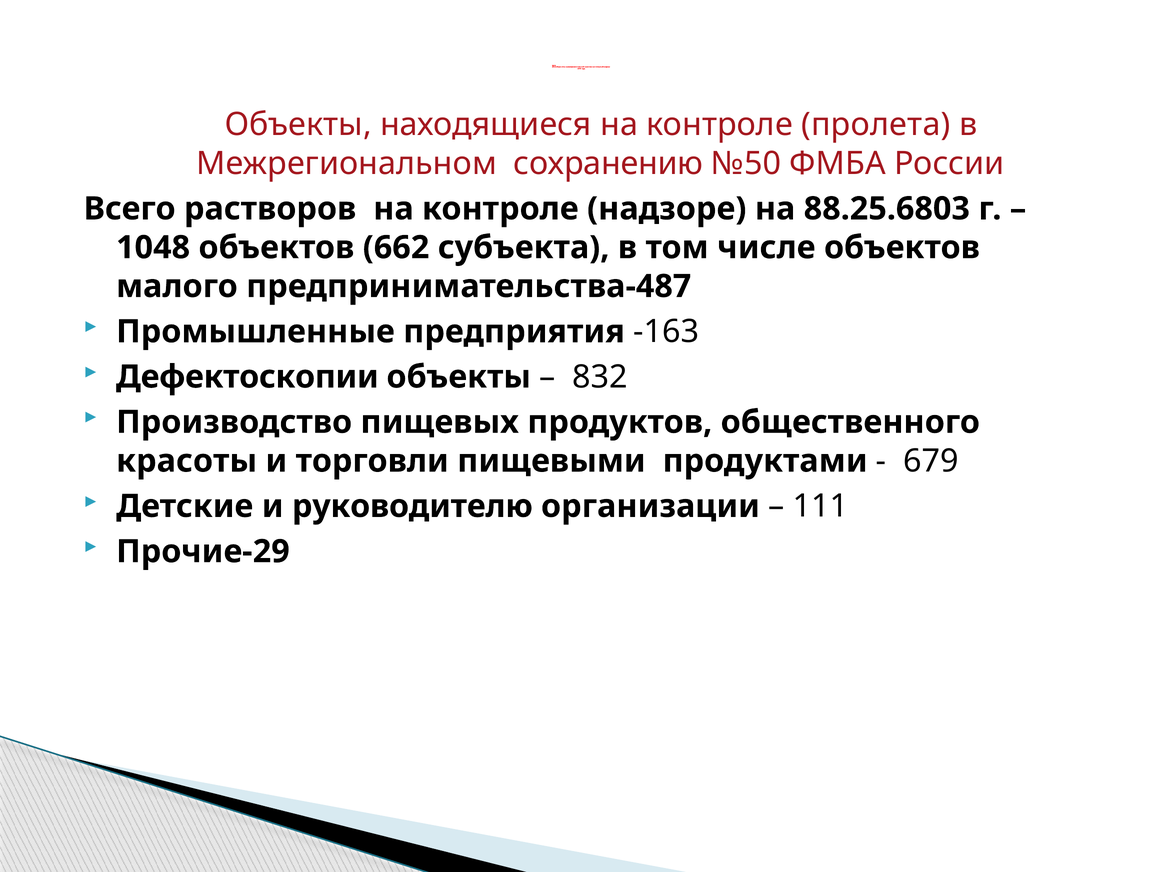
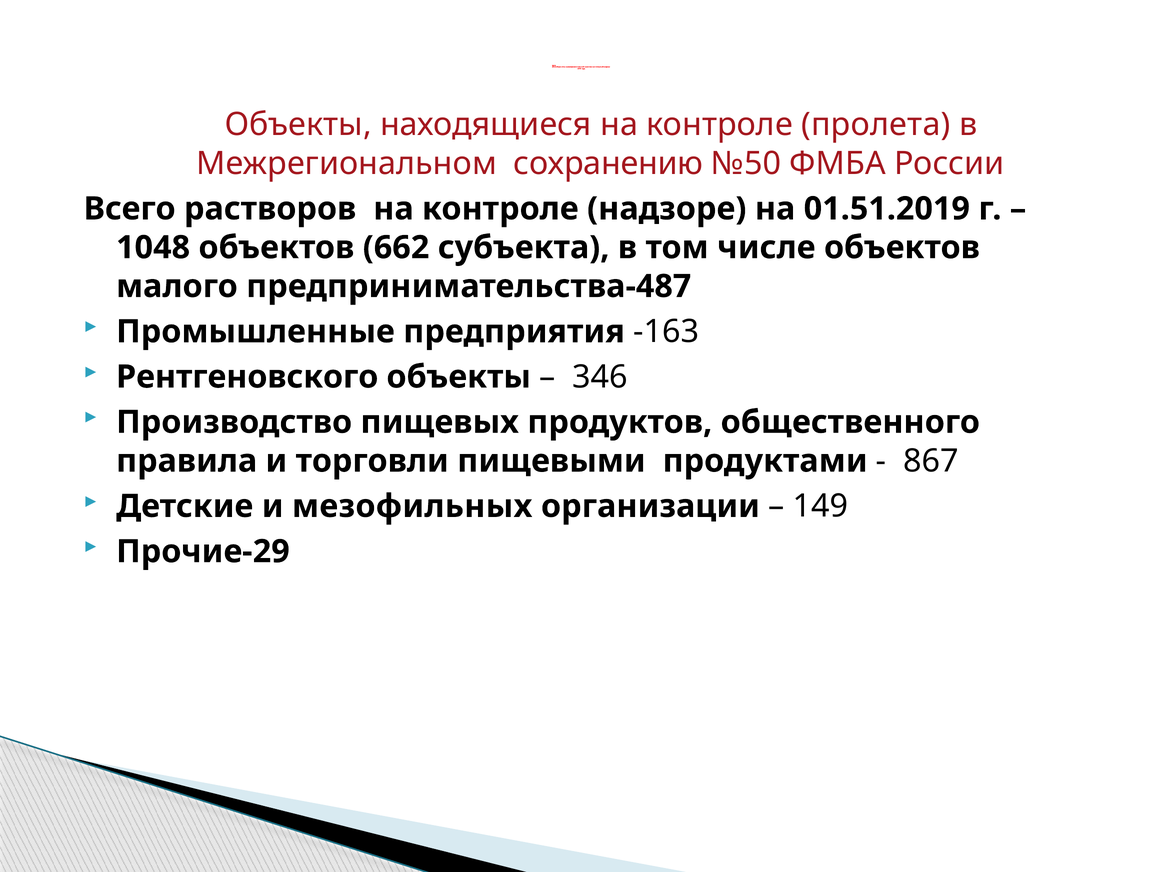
88.25.6803: 88.25.6803 -> 01.51.2019 (887, 209)
Дефектоскопии: Дефектоскопии -> Рентгеновского (247, 377)
832: 832 -> 346 (600, 377)
красоты: красоты -> правила (187, 461)
679: 679 -> 867 (931, 461)
руководителю: руководителю -> мезофильных (412, 506)
111: 111 -> 149 (821, 506)
